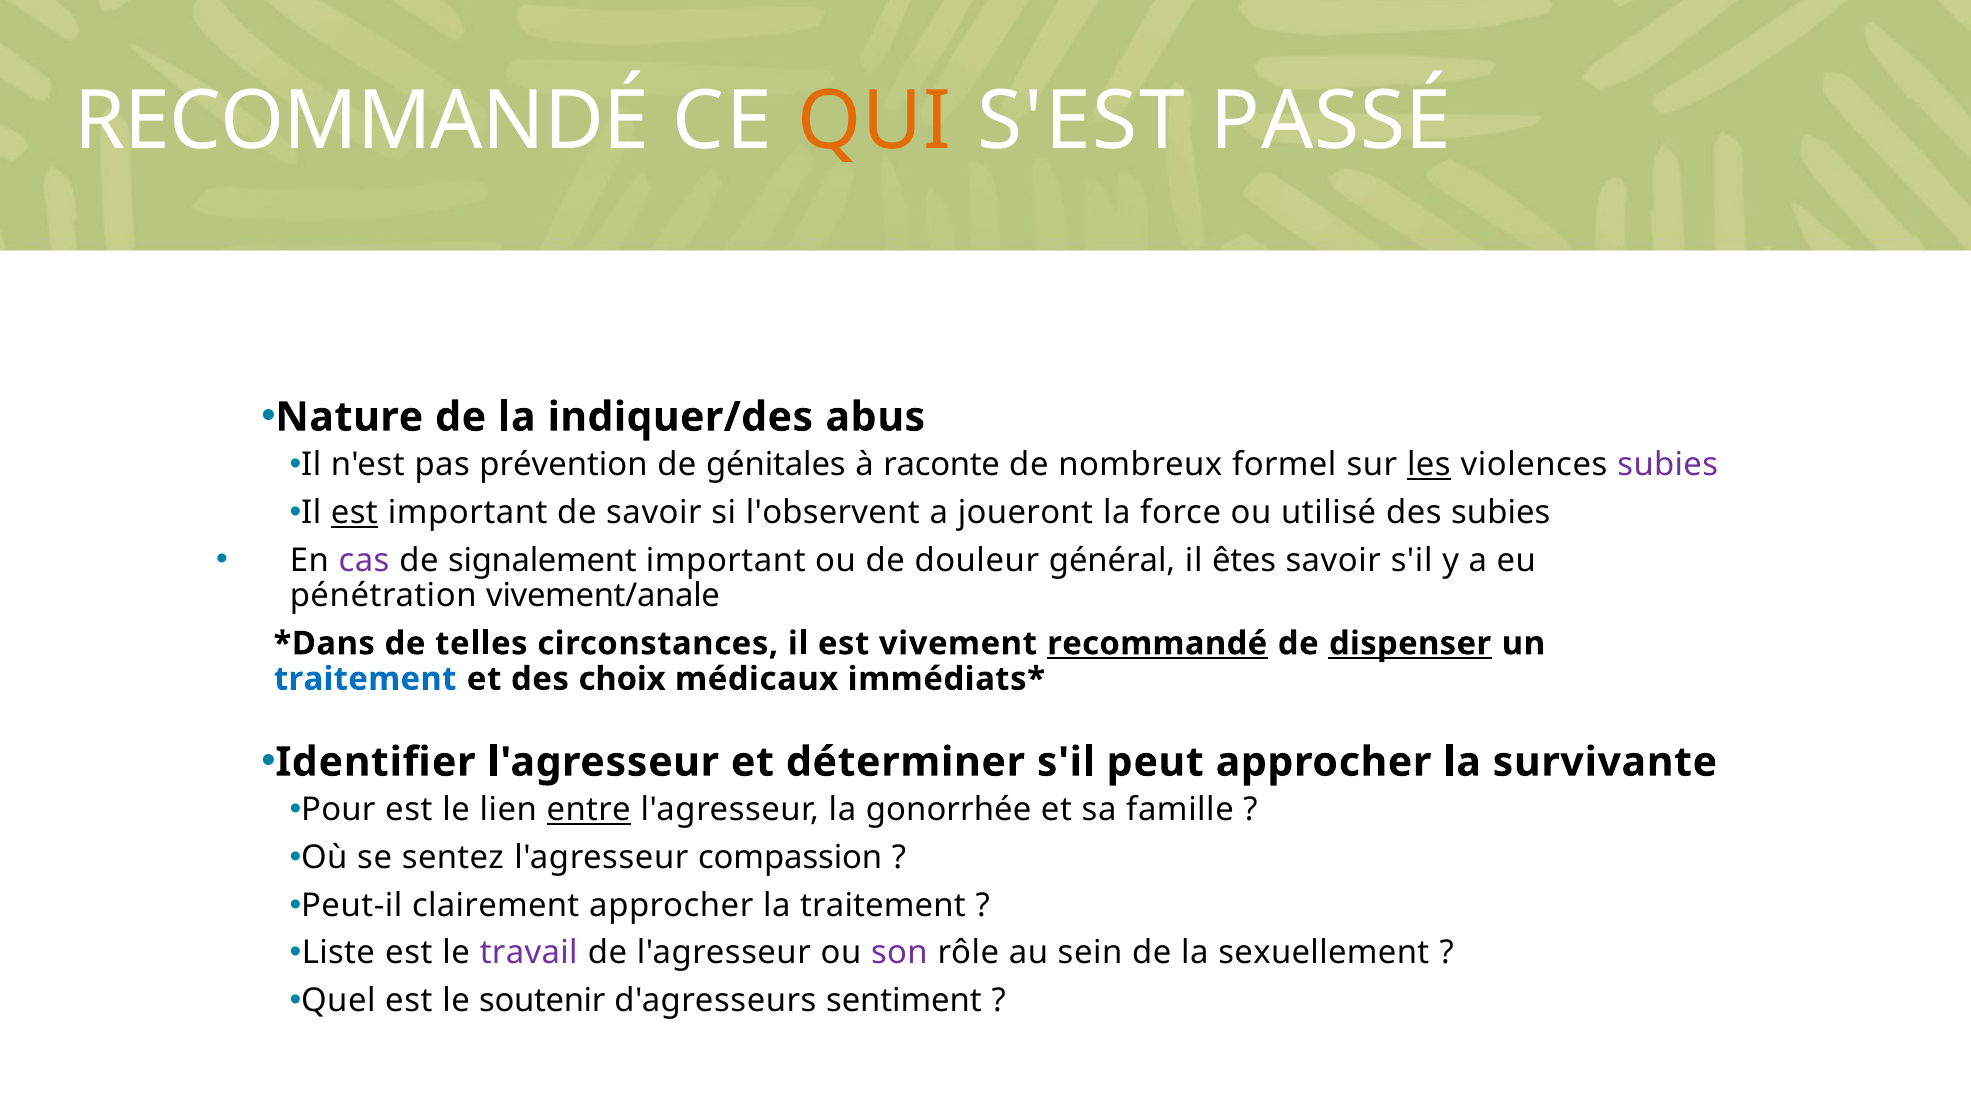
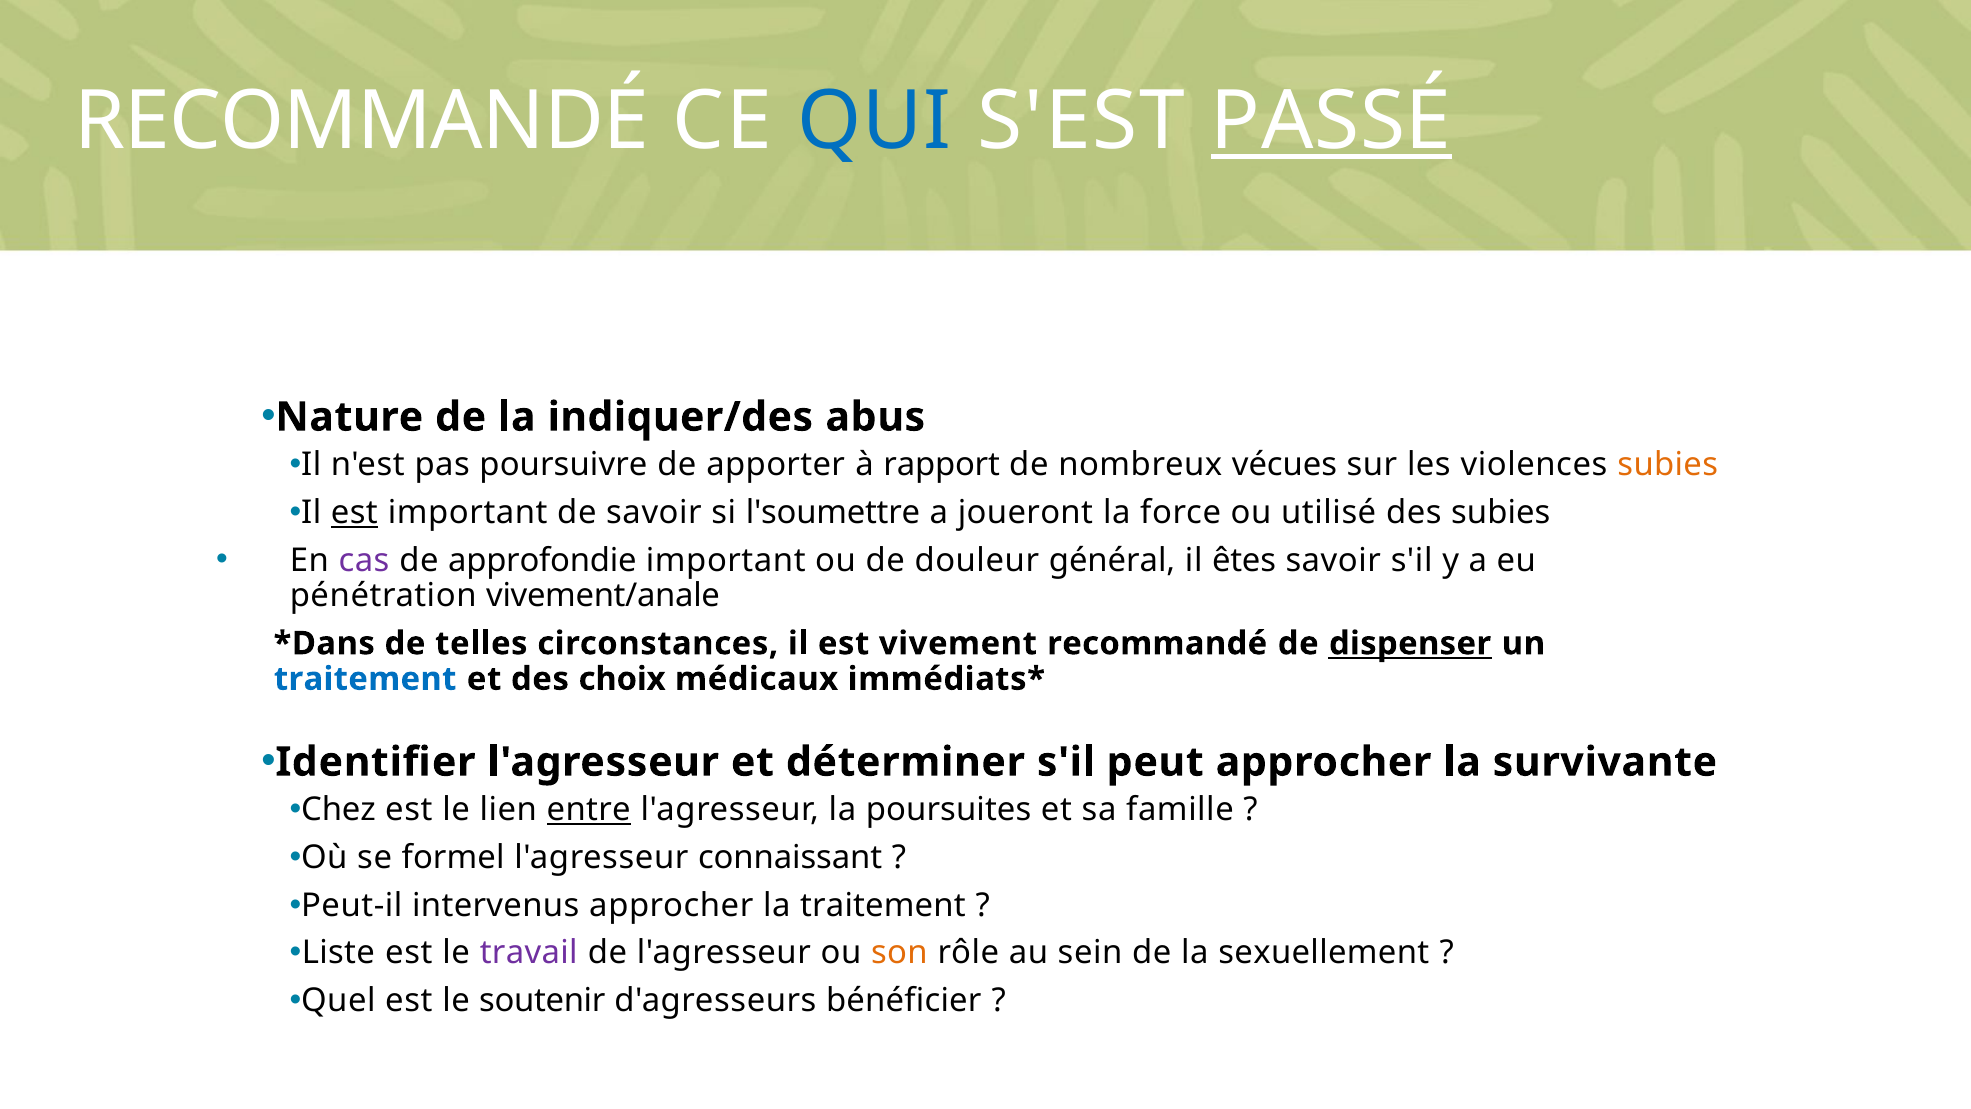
QUI colour: orange -> blue (874, 121)
PASSÉ underline: none -> present (1331, 121)
prévention: prévention -> poursuivre (563, 465)
génitales: génitales -> apporter (776, 465)
raconte: raconte -> rapport (942, 465)
formel: formel -> vécues (1284, 465)
les underline: present -> none (1429, 465)
subies colour: purple -> orange (1668, 465)
l'observent: l'observent -> l'soumettre (833, 512)
signalement: signalement -> approfondie (542, 560)
recommandé underline: present -> none (1157, 643)
Pour: Pour -> Chez (338, 809)
gonorrhée: gonorrhée -> poursuites (949, 809)
sentez: sentez -> formel (453, 857)
compassion: compassion -> connaissant (790, 857)
clairement: clairement -> intervenus (496, 905)
son colour: purple -> orange (899, 953)
sentiment: sentiment -> bénéficier (904, 1001)
